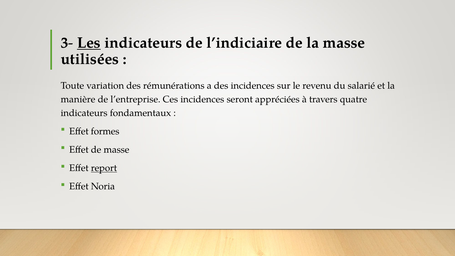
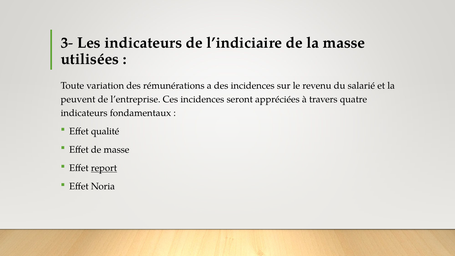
Les underline: present -> none (89, 43)
manière: manière -> peuvent (78, 99)
formes: formes -> qualité (105, 131)
